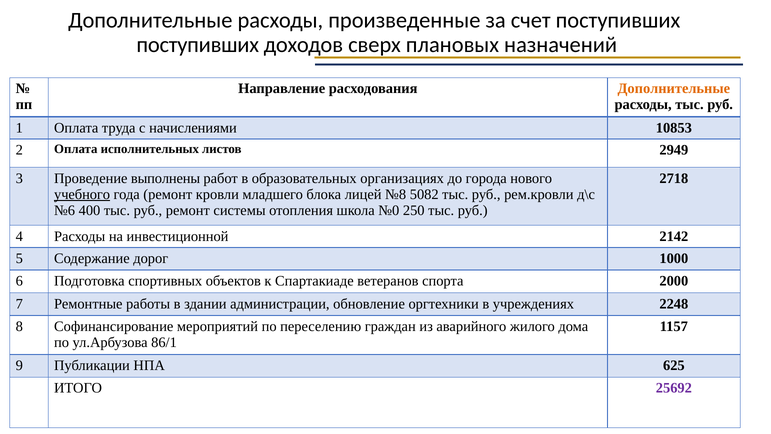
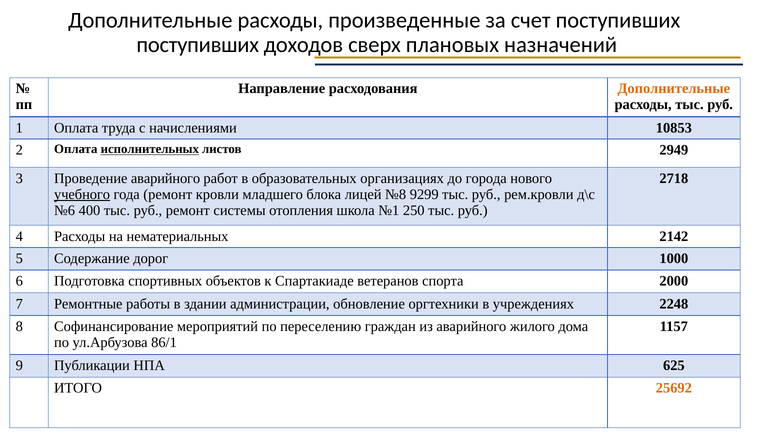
исполнительных underline: none -> present (150, 149)
Проведение выполнены: выполнены -> аварийного (166, 178)
5082: 5082 -> 9299 (424, 194)
№0: №0 -> №1 (389, 210)
инвестиционной: инвестиционной -> нематериальных (178, 236)
25692 colour: purple -> orange (674, 388)
